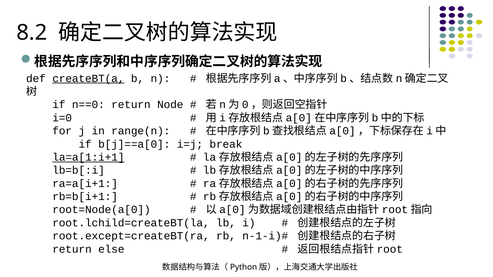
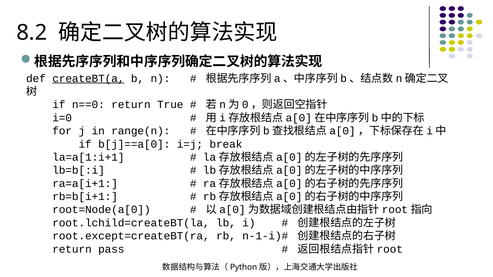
Node: Node -> True (170, 105)
la=a[1:i+1 underline: present -> none (88, 157)
else: else -> pass (111, 249)
